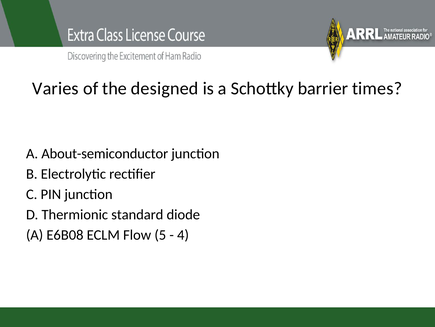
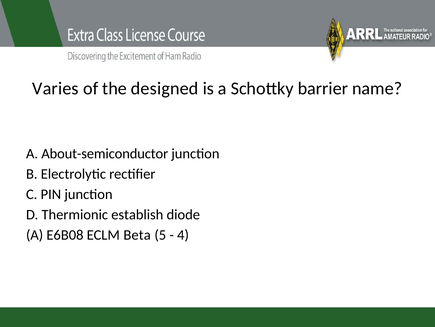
times: times -> name (377, 88)
standard: standard -> establish (137, 214)
Flow: Flow -> Beta (137, 234)
